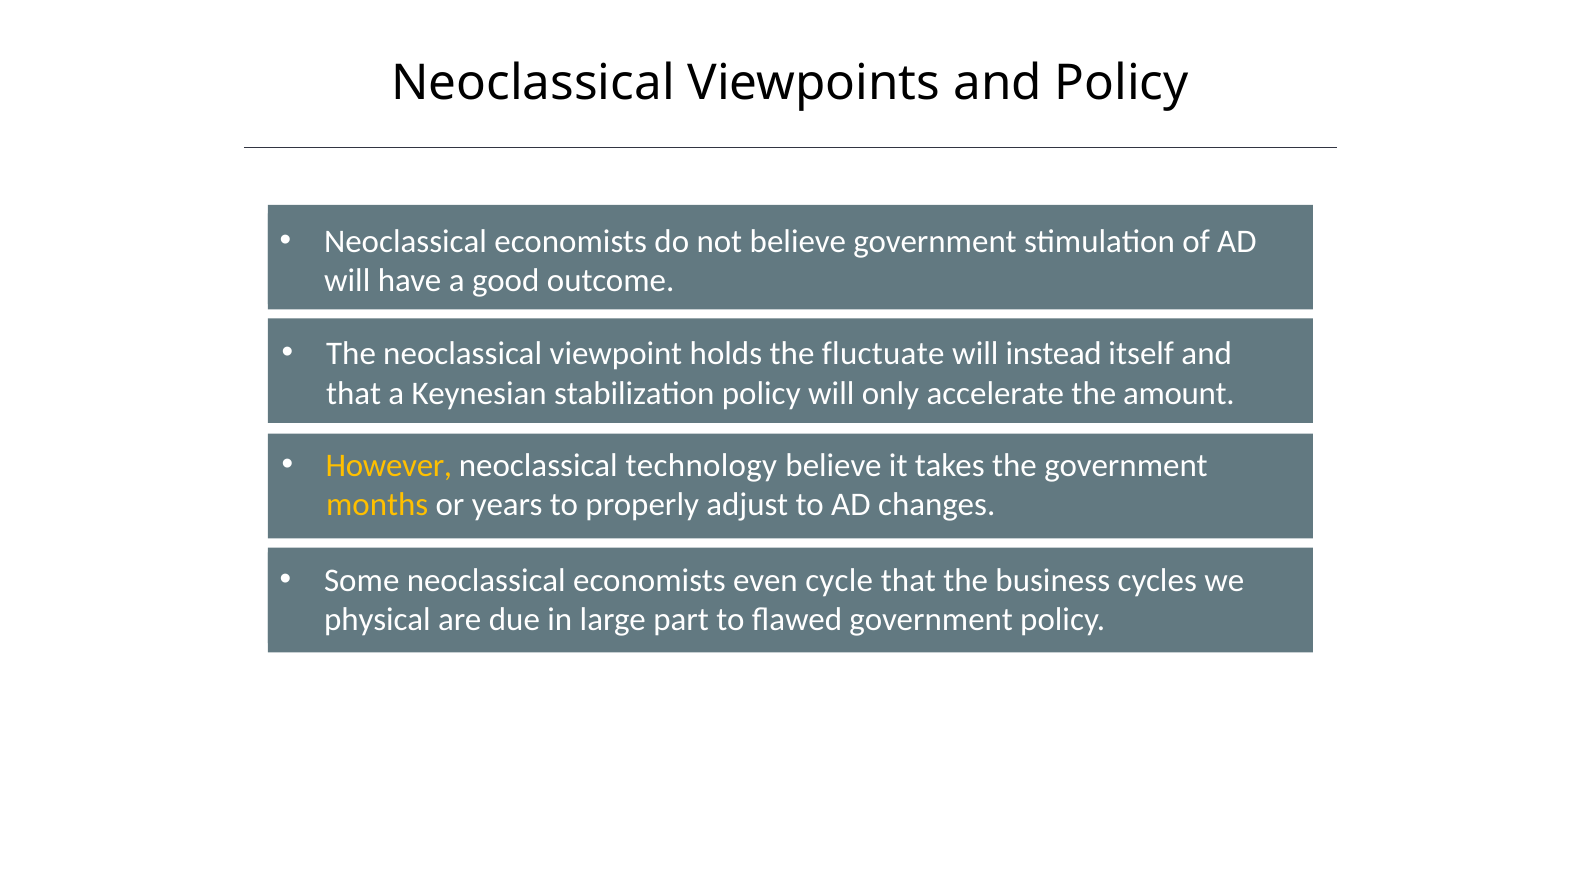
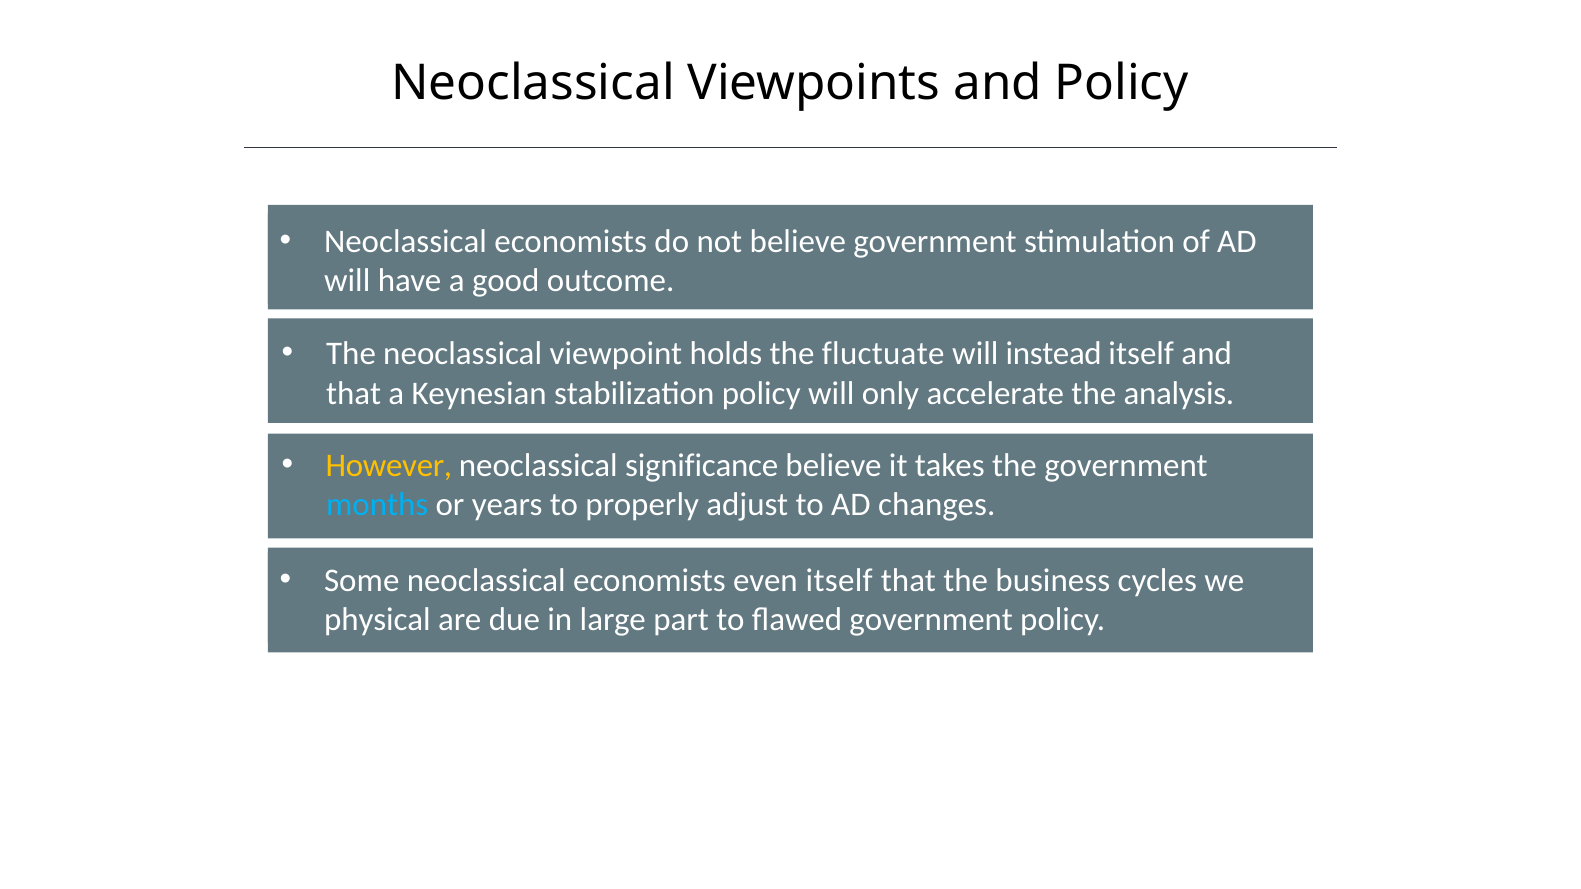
amount: amount -> analysis (1179, 394)
technology: technology -> significance (702, 466)
months colour: yellow -> light blue (377, 505)
even cycle: cycle -> itself (839, 580)
